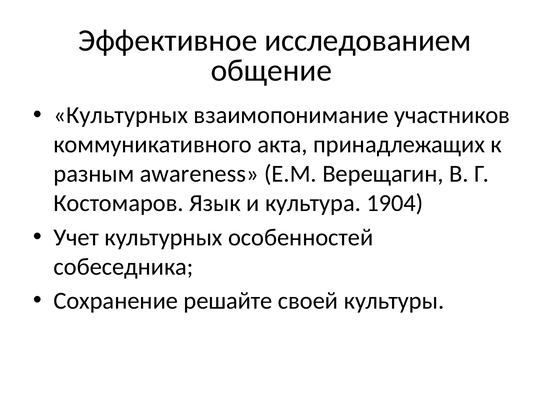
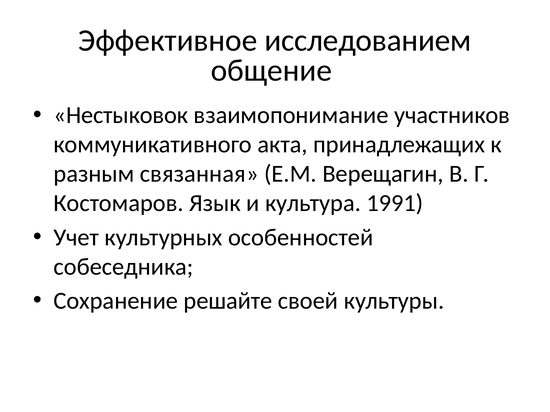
Культурных: Культурных -> Нестыковок (121, 115)
awareness: awareness -> связанная (199, 174)
1904: 1904 -> 1991 (395, 203)
